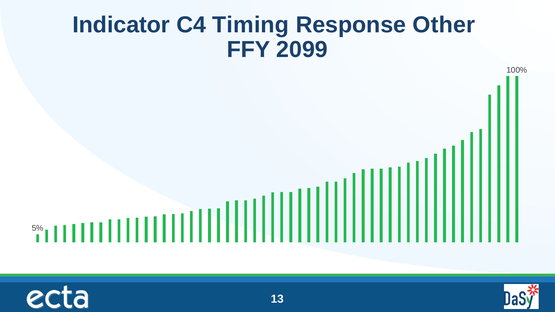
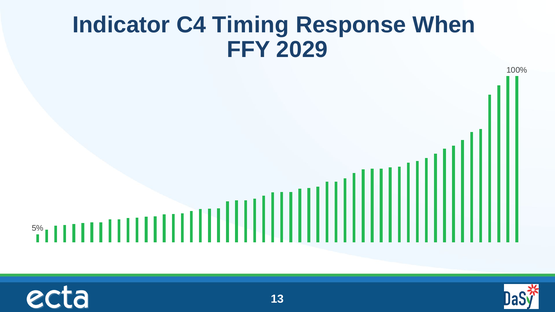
Other: Other -> When (444, 25)
2099: 2099 -> 2029 (302, 50)
